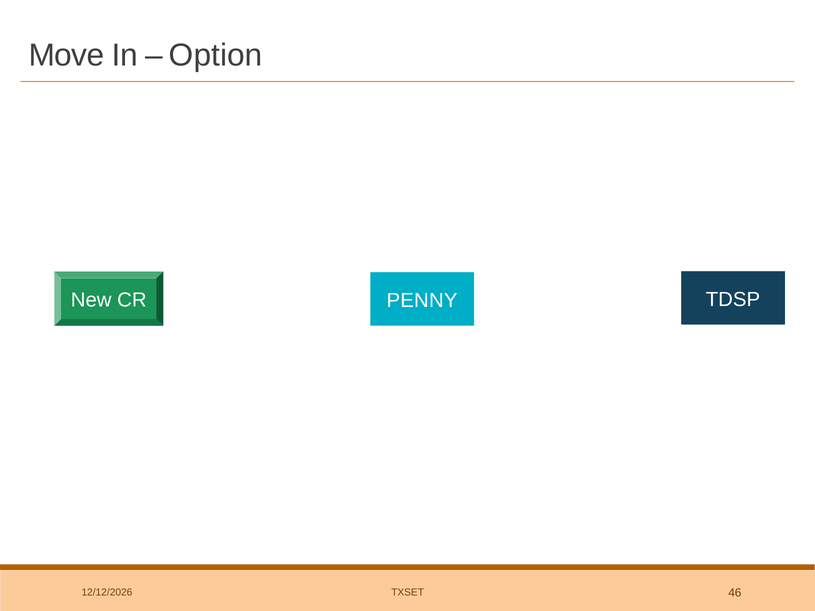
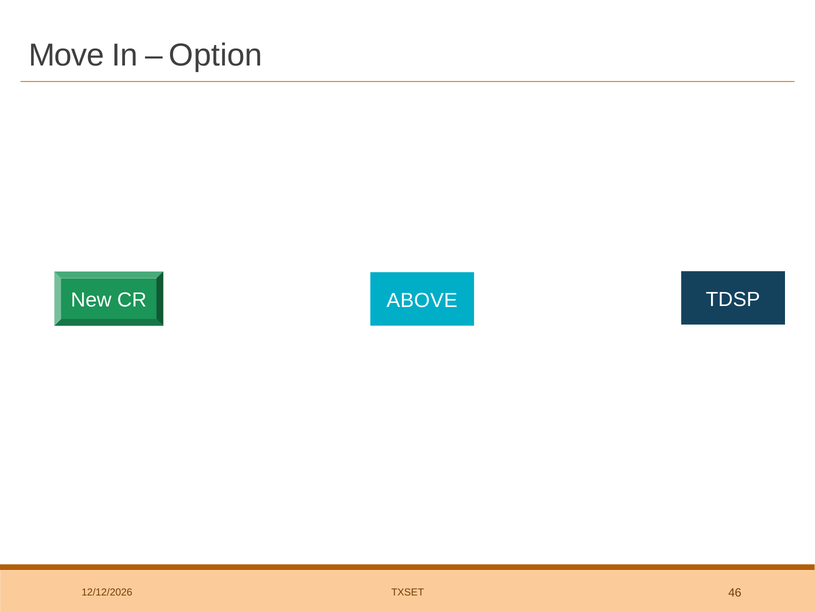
PENNY: PENNY -> ABOVE (422, 301)
